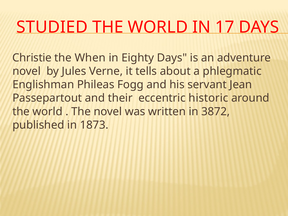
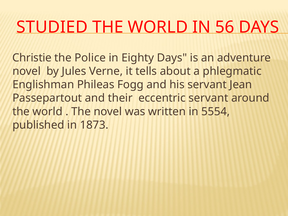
17: 17 -> 56 (225, 27)
When: When -> Police (90, 58)
eccentric historic: historic -> servant (208, 98)
3872: 3872 -> 5554 (216, 112)
